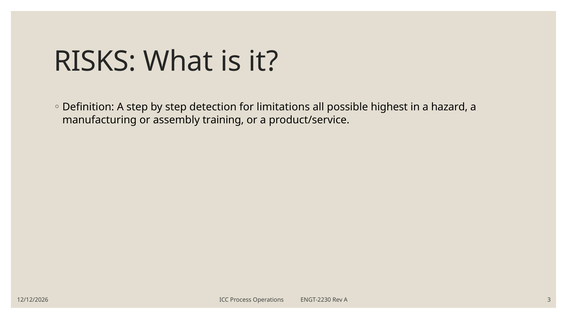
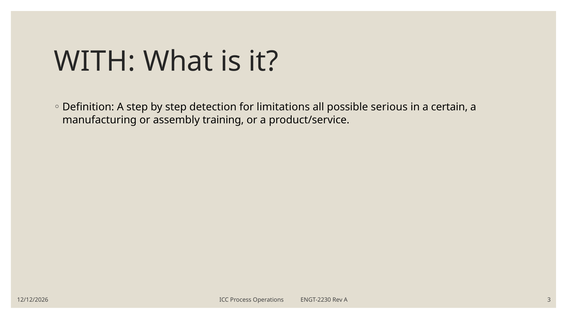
RISKS: RISKS -> WITH (95, 62)
highest: highest -> serious (389, 107)
hazard: hazard -> certain (449, 107)
